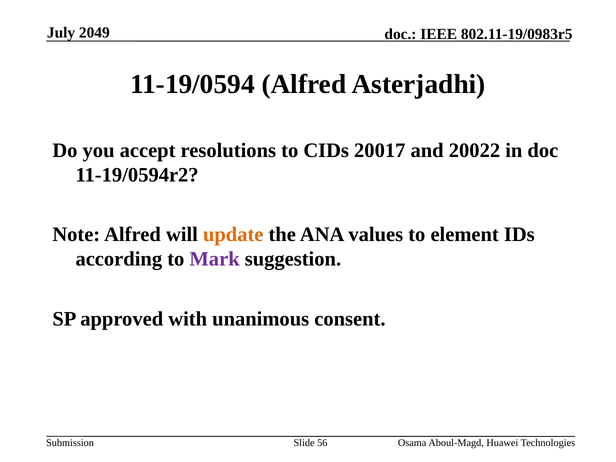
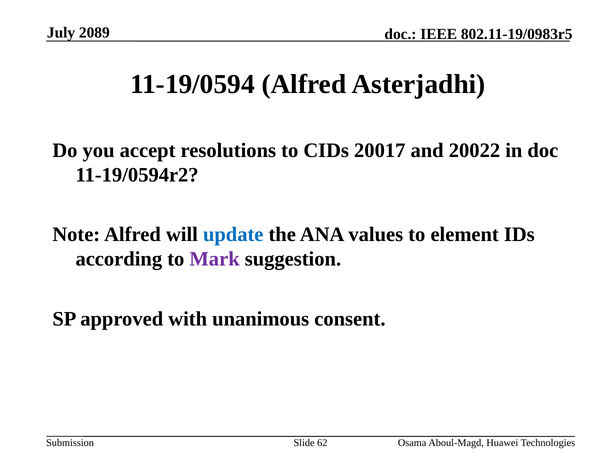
2049: 2049 -> 2089 (94, 33)
update colour: orange -> blue (233, 235)
56: 56 -> 62 (322, 443)
